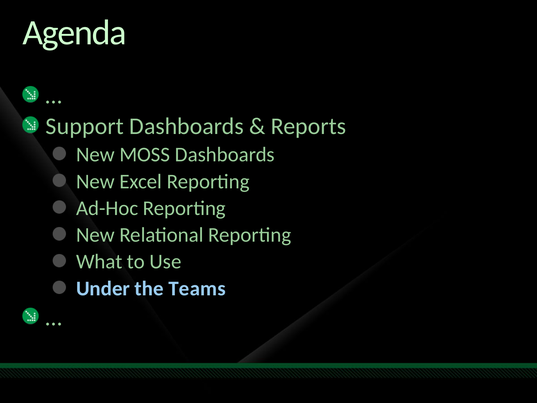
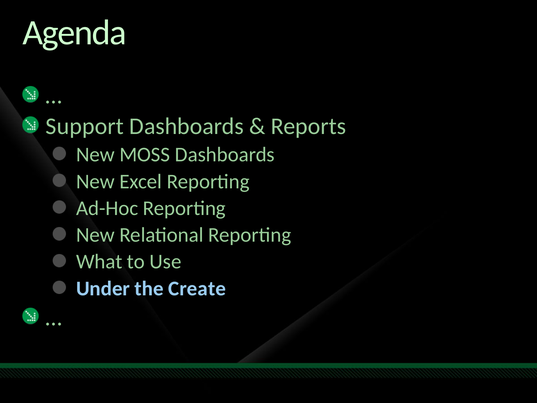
Teams: Teams -> Create (197, 288)
